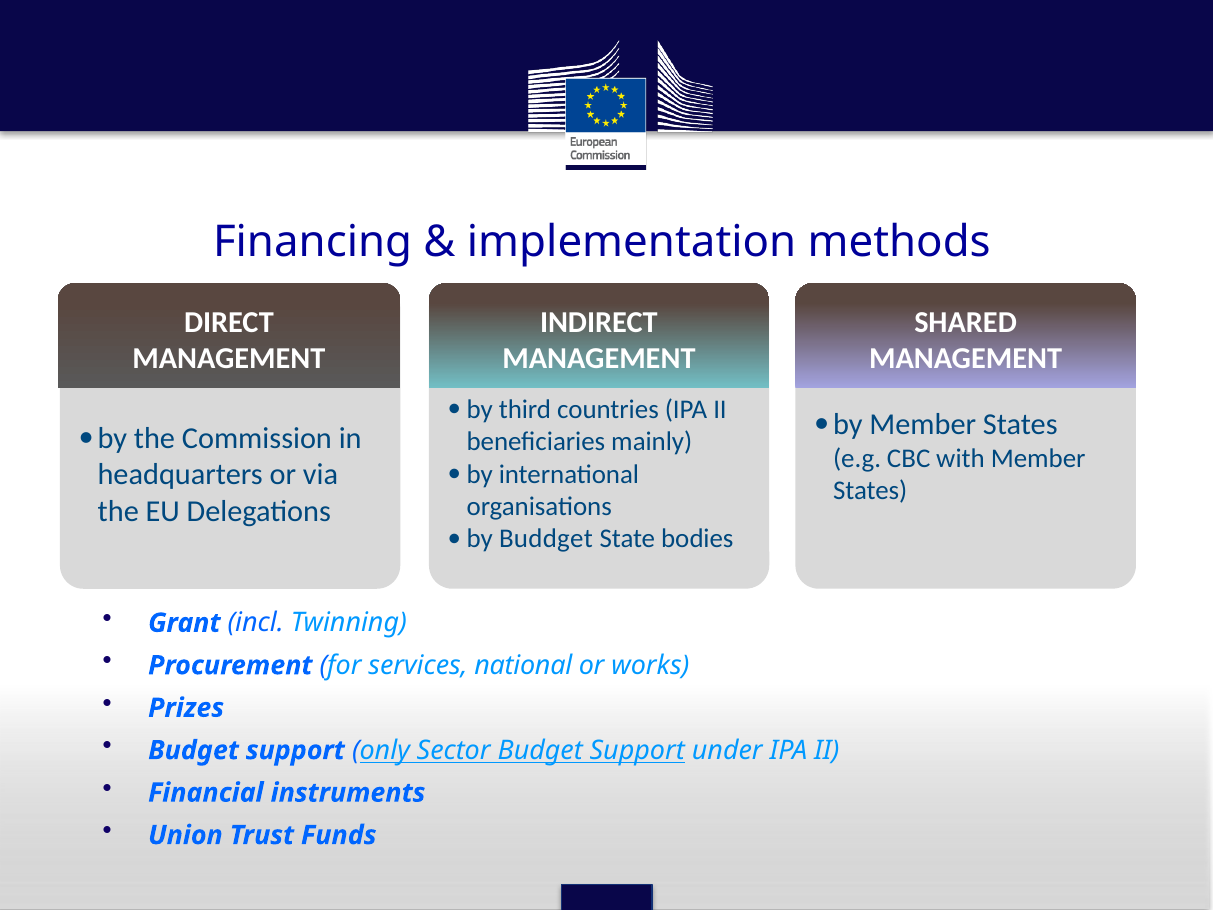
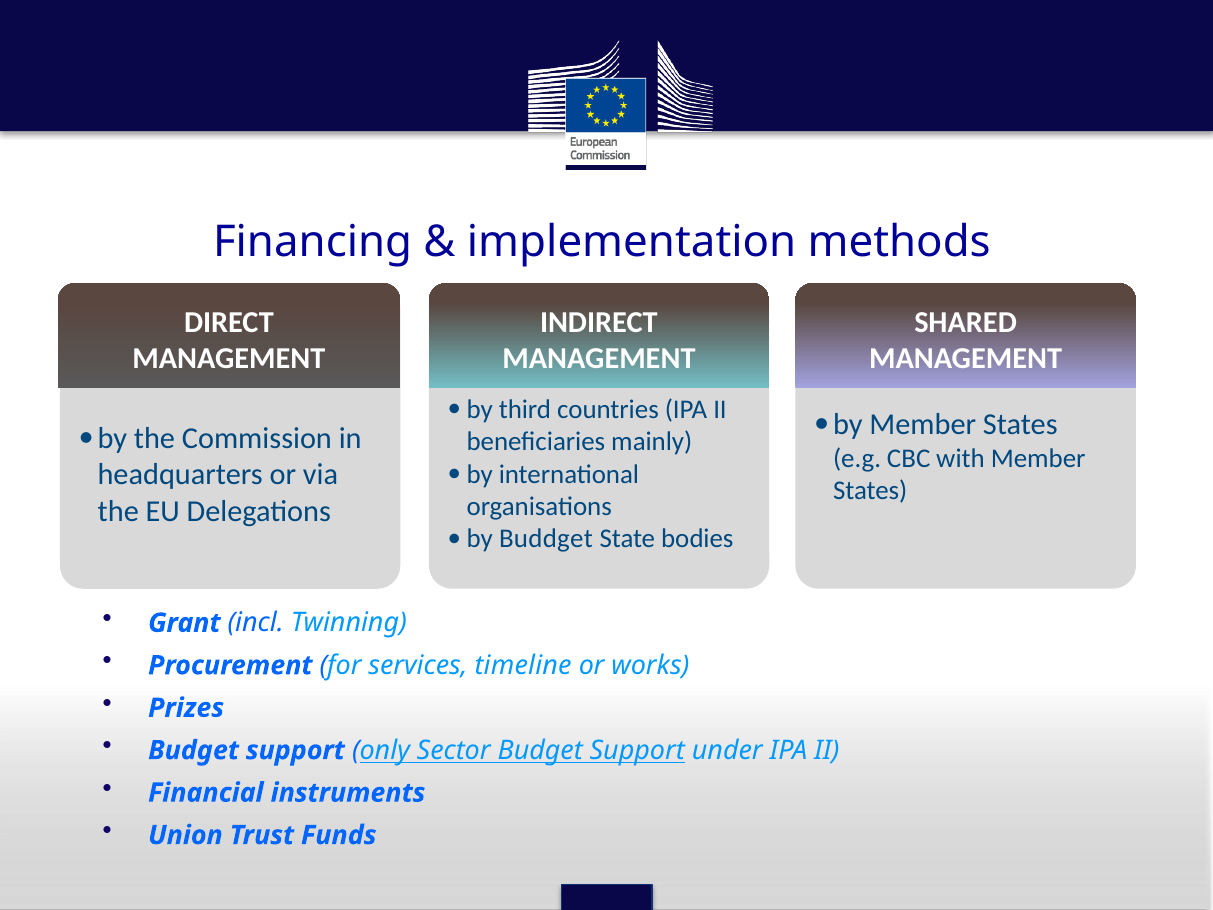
national: national -> timeline (523, 665)
